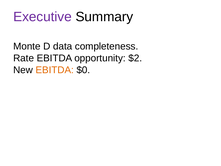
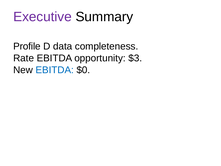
Monte: Monte -> Profile (27, 46)
$2: $2 -> $3 (135, 58)
EBITDA colour: orange -> blue (55, 70)
